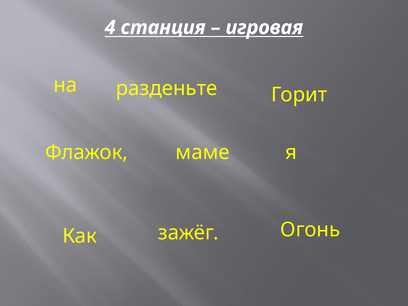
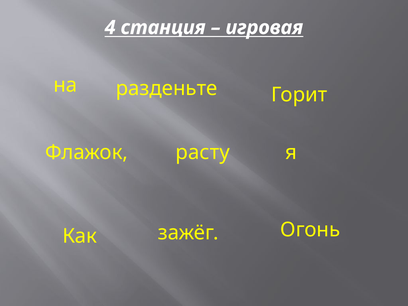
маме: маме -> расту (203, 153)
